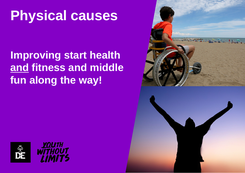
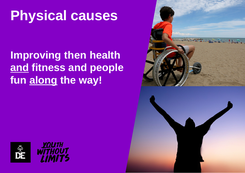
start: start -> then (75, 55)
middle: middle -> people (107, 68)
along underline: none -> present (43, 80)
